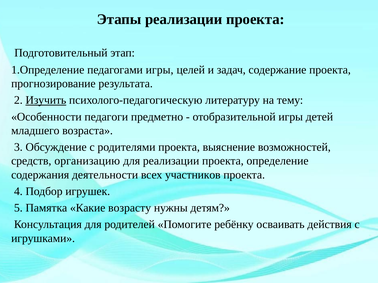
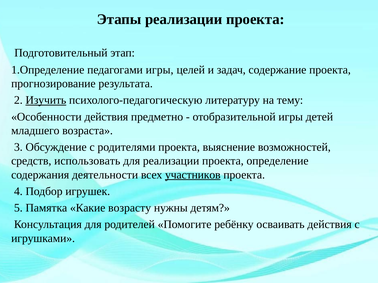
Особенности педагоги: педагоги -> действия (106, 117)
организацию: организацию -> использовать (87, 161)
участников underline: none -> present (193, 175)
